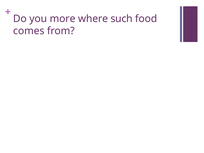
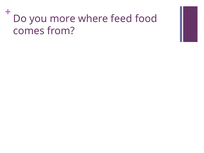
such: such -> feed (121, 19)
